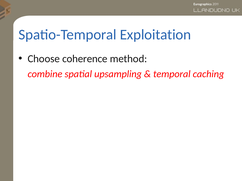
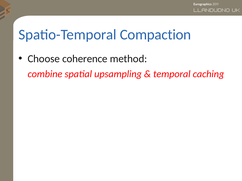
Exploitation: Exploitation -> Compaction (155, 35)
